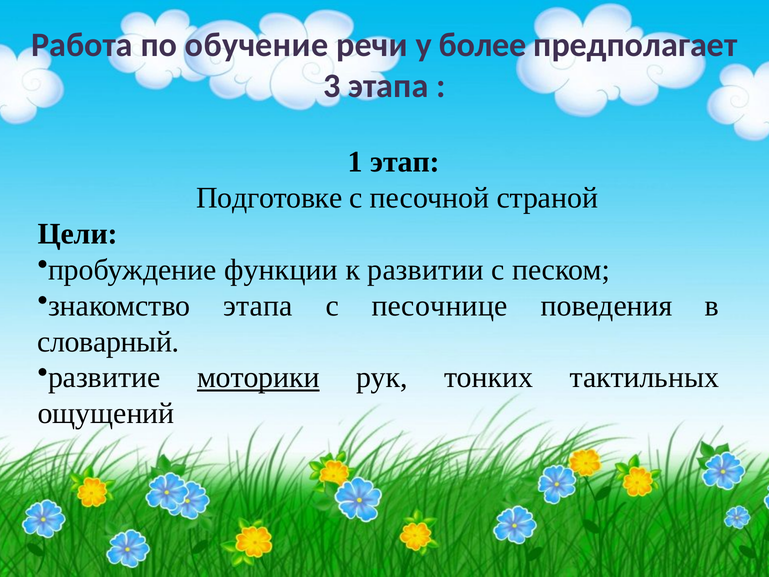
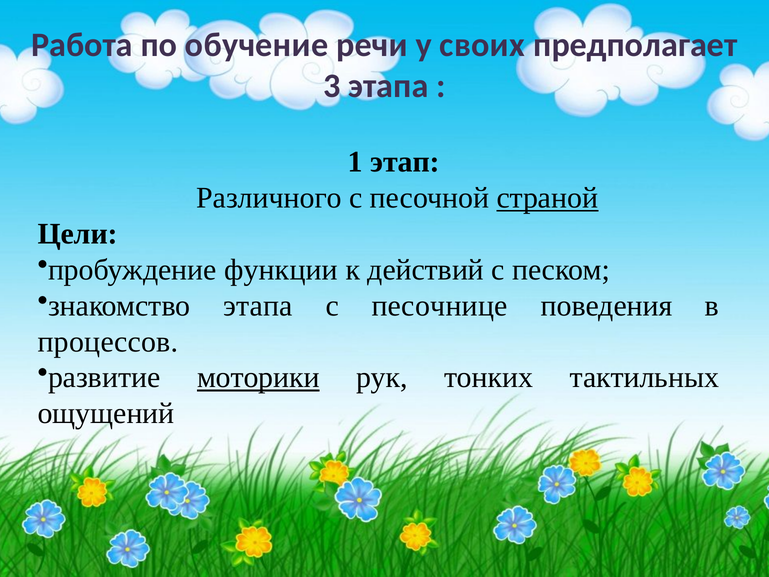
более: более -> своих (482, 45)
Подготовке: Подготовке -> Различного (269, 198)
страной underline: none -> present (547, 198)
развитии: развитии -> действий (426, 270)
словарный: словарный -> процессов (108, 342)
